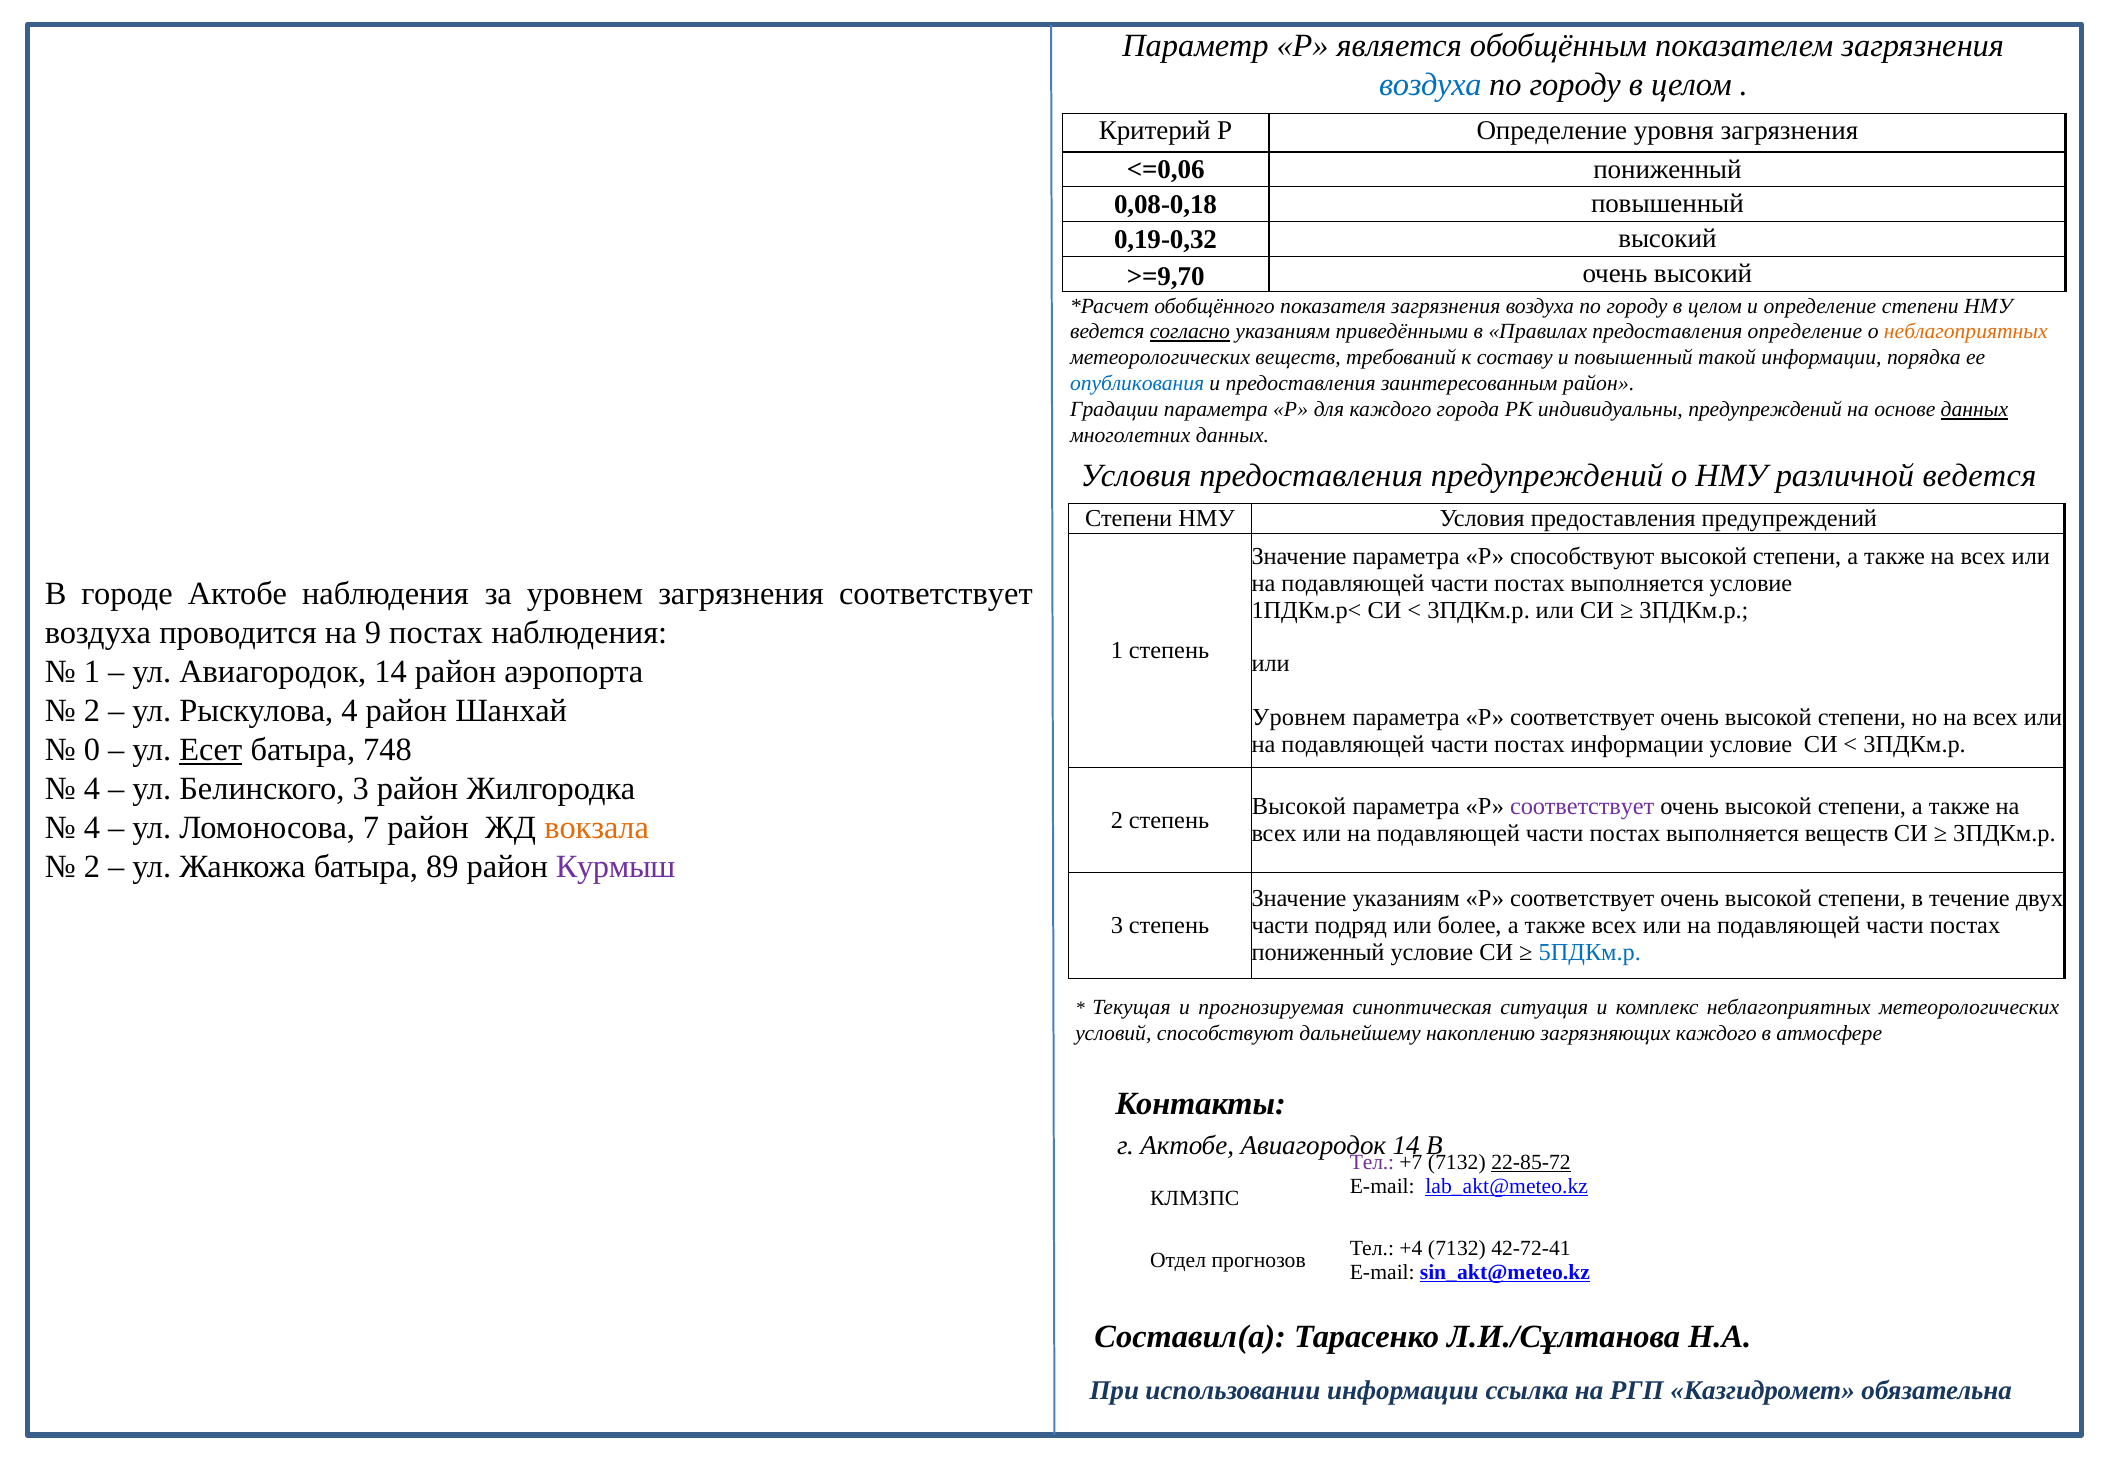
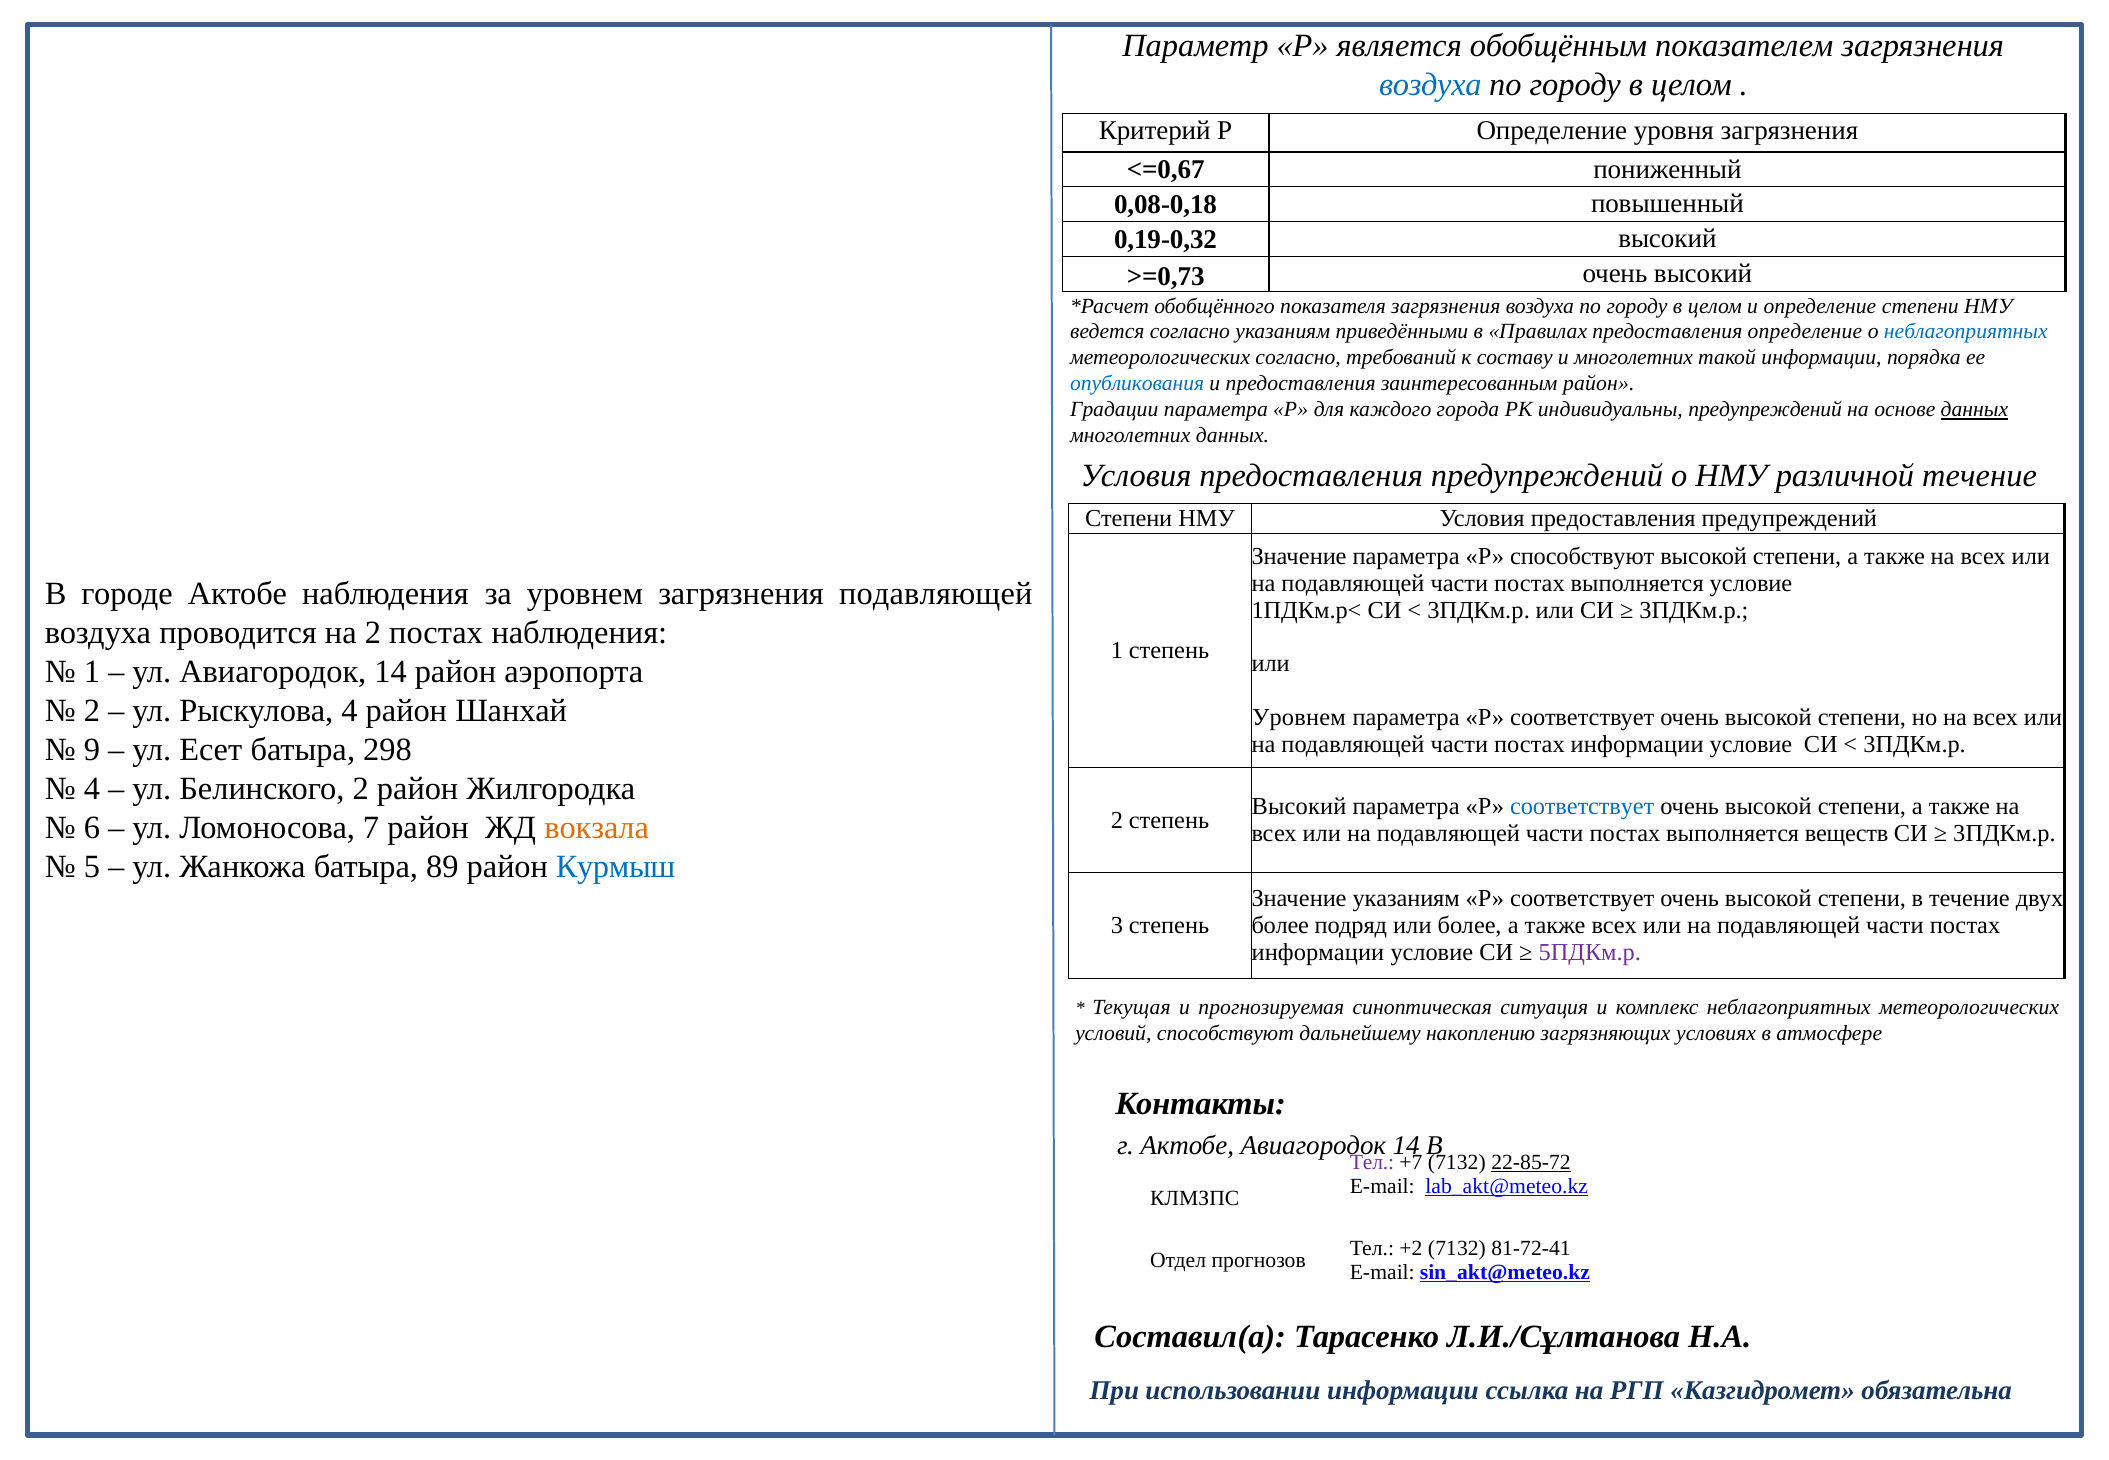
<=0,06: <=0,06 -> <=0,67 (1166, 170)
>=9,70: >=9,70 -> >=0,73 (1166, 276)
согласно underline: present -> none (1190, 332)
неблагоприятных colour: orange -> blue (1966, 332)
метеорологических веществ: веществ -> согласно (1298, 358)
и повышенный: повышенный -> многолетних (1634, 358)
различной ведется: ведется -> течение (1980, 476)
загрязнения соответствует: соответствует -> подавляющей (936, 594)
на 9: 9 -> 2 (373, 633)
0: 0 -> 9 (92, 750)
Есет underline: present -> none (211, 750)
748: 748 -> 298 (387, 750)
Белинского 3: 3 -> 2 (361, 789)
Высокой: Высокой -> Высокий (1299, 807)
соответствует colour: purple -> blue (1582, 807)
4: 4 -> 6 (92, 828)
2: 2 -> 5 (92, 867)
Курмыш colour: purple -> blue (616, 867)
части: части -> более (1280, 926)
пониженный: пониженный -> информации (1318, 953)
5ПДКм.р colour: blue -> purple (1590, 953)
загрязняющих каждого: каждого -> условиях (1716, 1033)
+4: +4 -> +2 (1411, 1248)
42-72-41: 42-72-41 -> 81-72-41 (1531, 1248)
